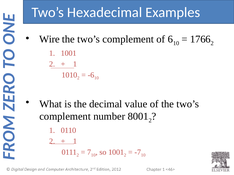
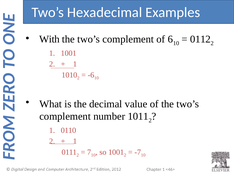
Wire: Wire -> With (49, 39)
1766: 1766 -> 0112 (200, 39)
8001: 8001 -> 1011 (138, 117)
